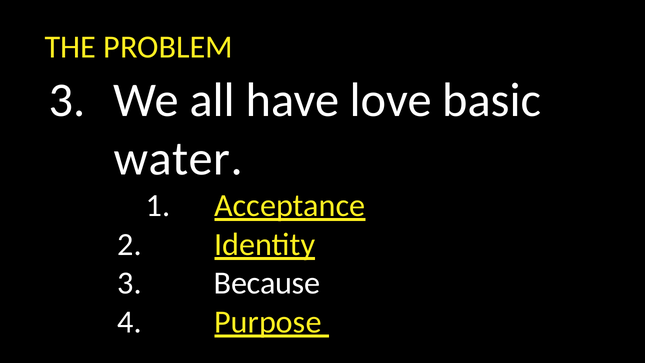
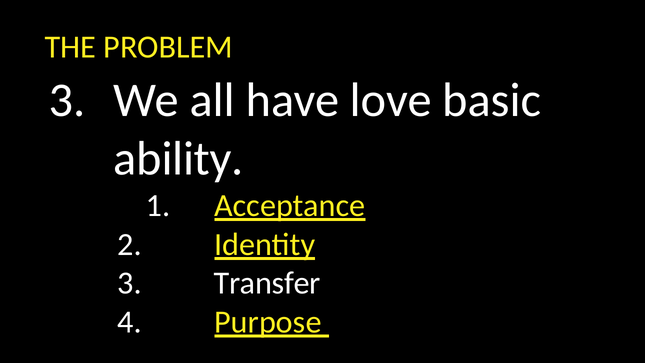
water: water -> ability (179, 158)
Because: Because -> Transfer (267, 283)
